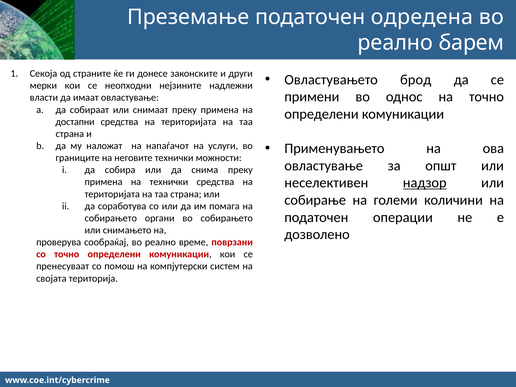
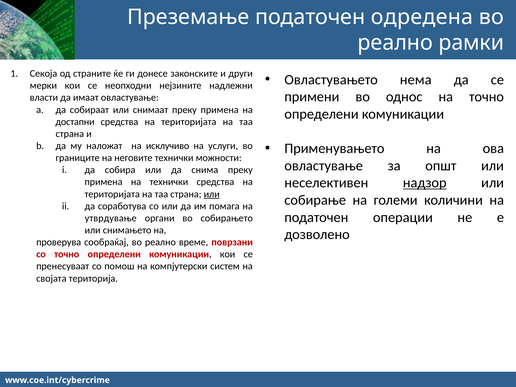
барем: барем -> рамки (471, 43)
брод: брод -> нема (416, 80)
напаѓачот: напаѓачот -> исклучиво (168, 146)
или underline: none -> present (212, 194)
собирањето: собирањето -> утврдување (111, 218)
